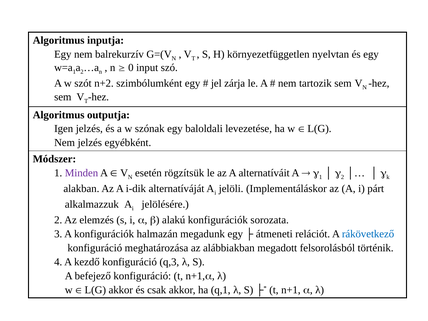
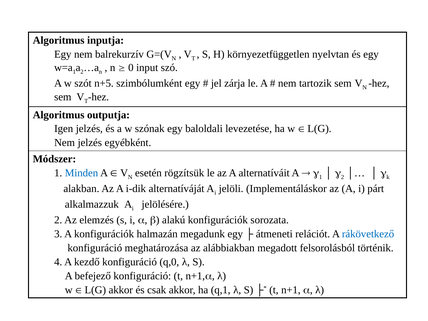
n+2: n+2 -> n+5 (104, 83)
Minden colour: purple -> blue (82, 173)
q,3: q,3 -> q,0 (169, 262)
